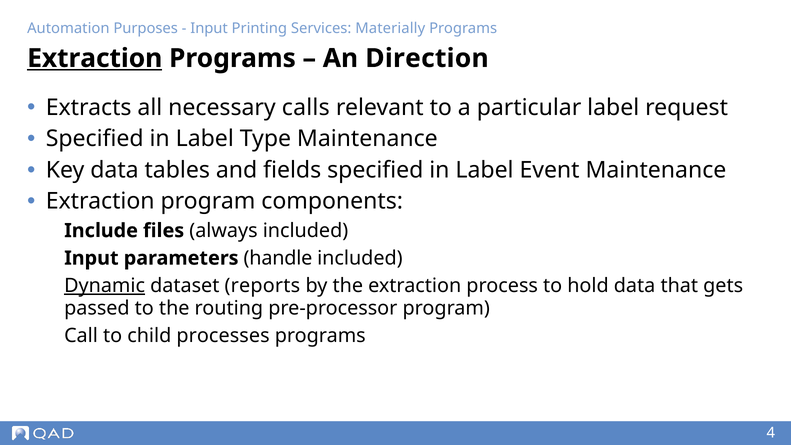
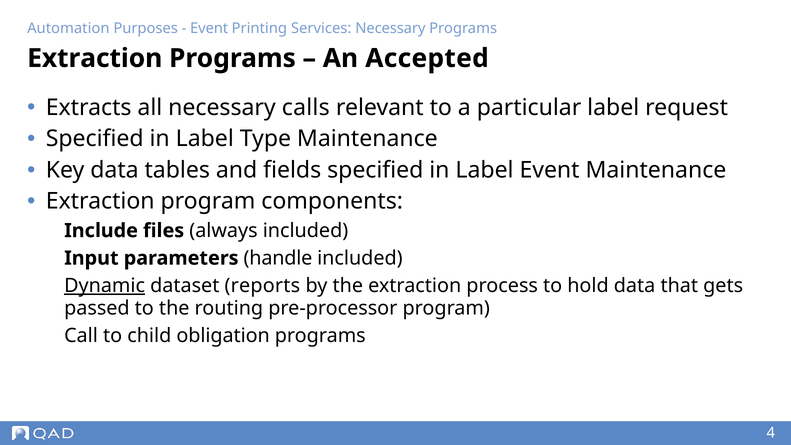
Input: Input -> Event (209, 29)
Services Materially: Materially -> Necessary (390, 29)
Extraction underline: present -> none (95, 58)
Direction: Direction -> Accepted (427, 58)
processes: processes -> obligation (223, 336)
